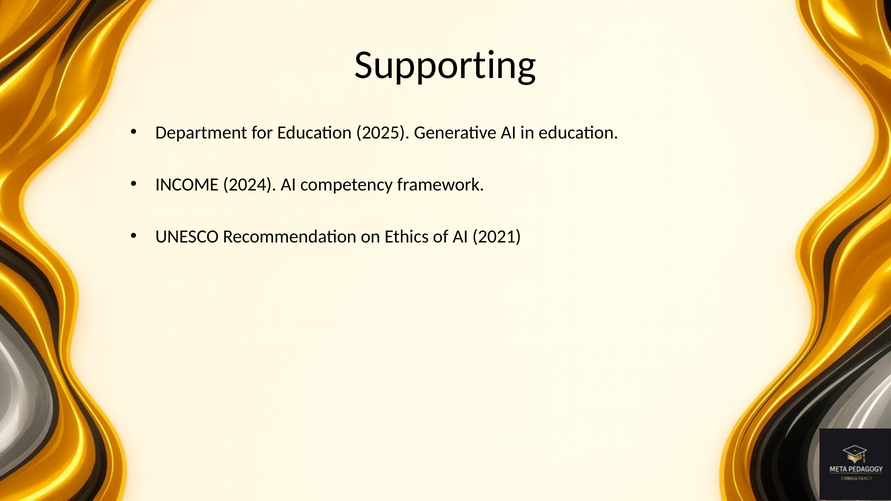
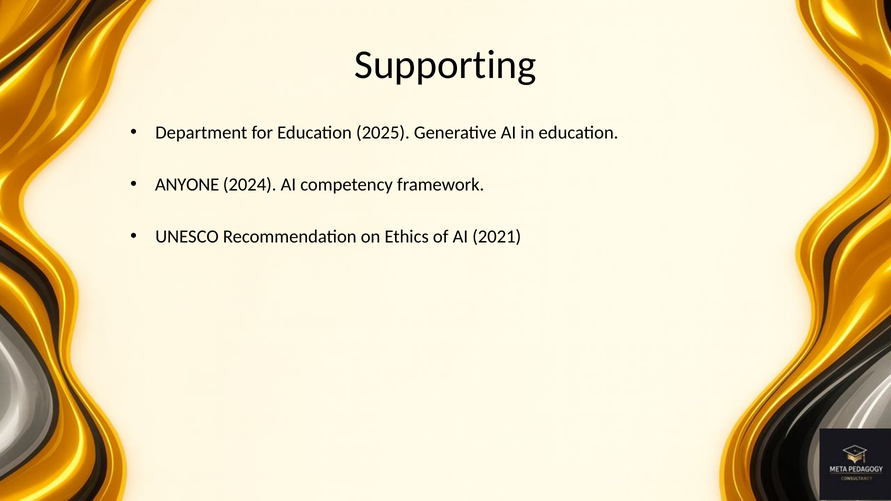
INCOME: INCOME -> ANYONE (187, 185)
